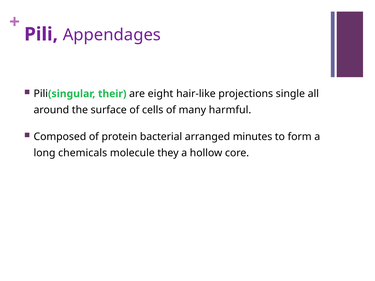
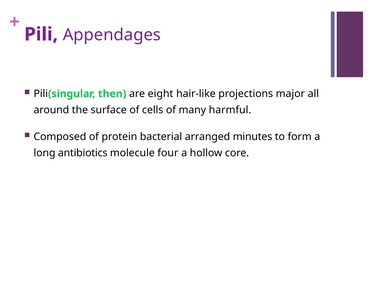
their: their -> then (112, 94)
single: single -> major (290, 94)
chemicals: chemicals -> antibiotics (83, 153)
they: they -> four (168, 153)
